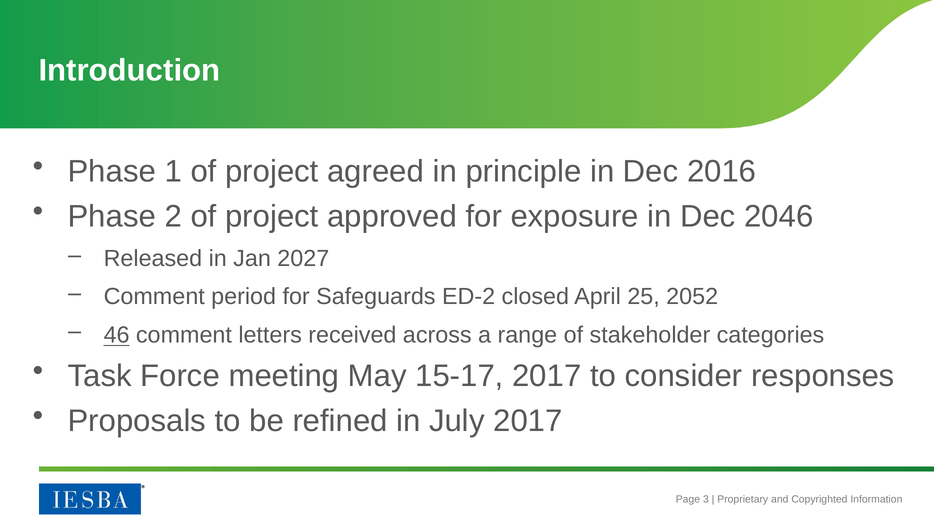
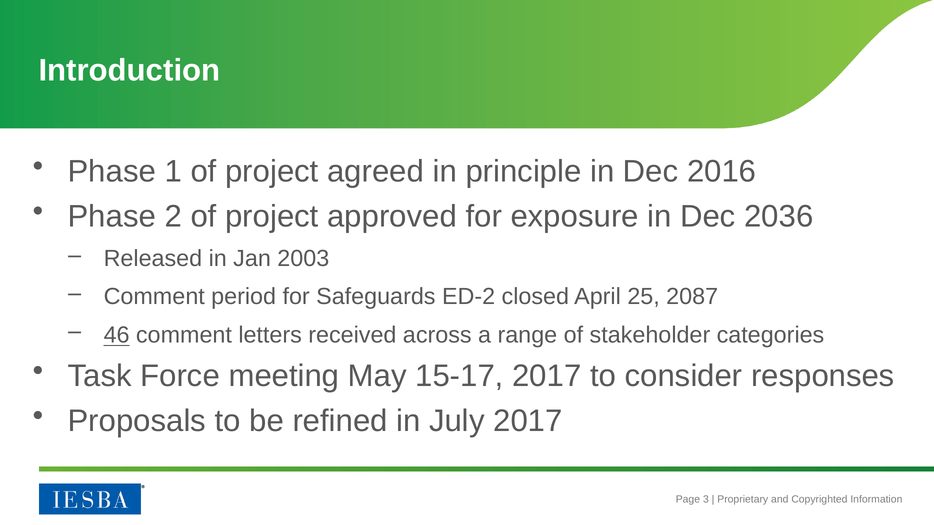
2046: 2046 -> 2036 (779, 217)
2027: 2027 -> 2003 (303, 259)
2052: 2052 -> 2087 (692, 297)
